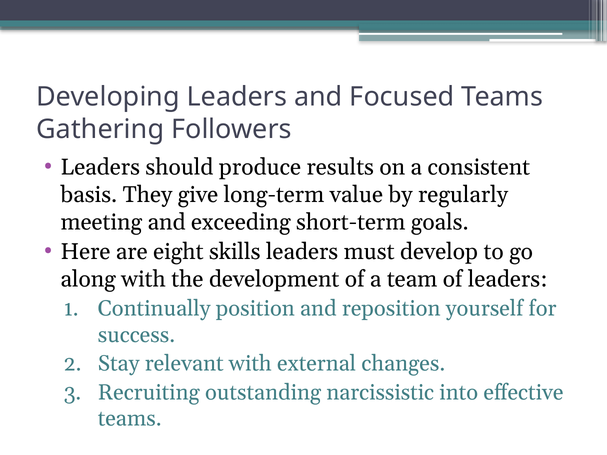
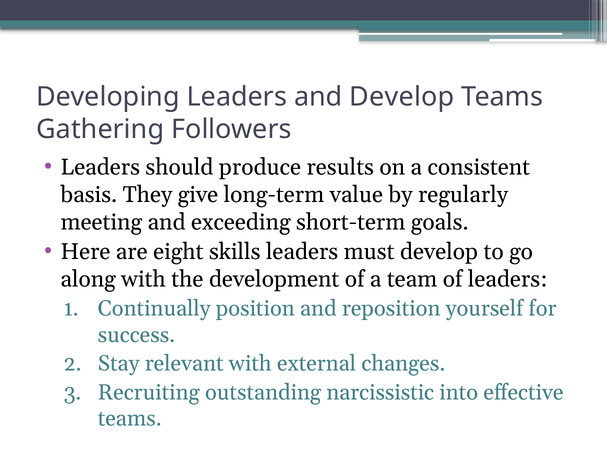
and Focused: Focused -> Develop (402, 97)
